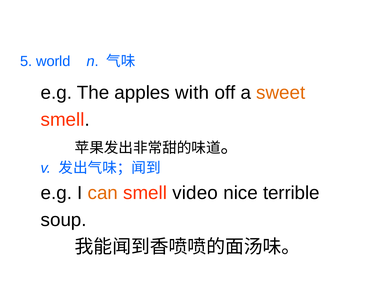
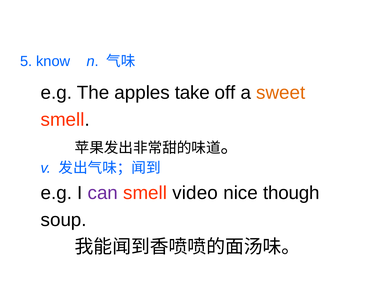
world: world -> know (53, 61)
with: with -> take (192, 93)
can colour: orange -> purple (103, 193)
terrible: terrible -> though (291, 193)
